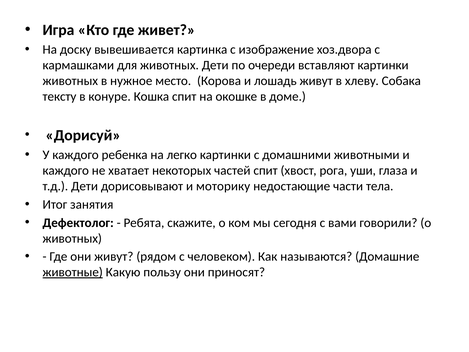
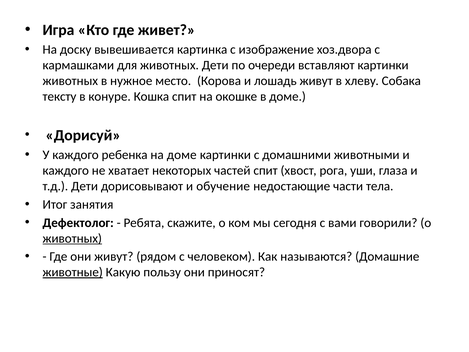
на легко: легко -> доме (182, 155)
моторику: моторику -> обучение (223, 186)
животных underline: none -> present (72, 238)
